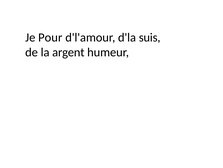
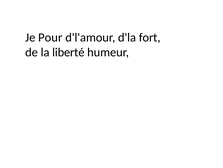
suis: suis -> fort (150, 37)
argent: argent -> liberté (68, 52)
